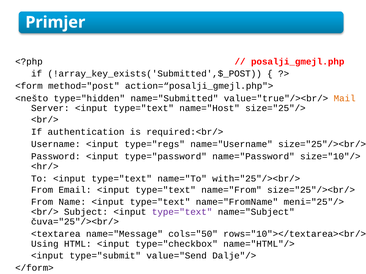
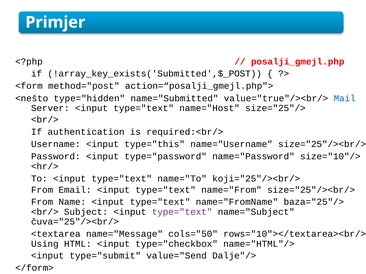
Mail colour: orange -> blue (345, 98)
type="regs: type="regs -> type="this (155, 144)
with="25"/><br/>: with="25"/><br/> -> koji="25"/><br/> (256, 179)
meni="25"/>: meni="25"/> -> baza="25"/> (314, 202)
